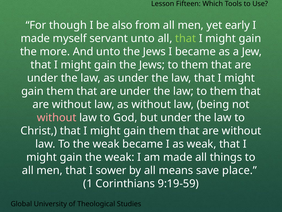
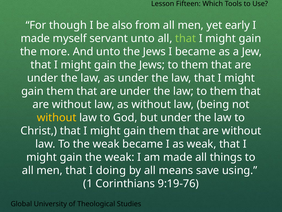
without colour: pink -> yellow (57, 117)
sower: sower -> doing (111, 170)
place: place -> using (240, 170)
9:19-59: 9:19-59 -> 9:19-76 (178, 183)
